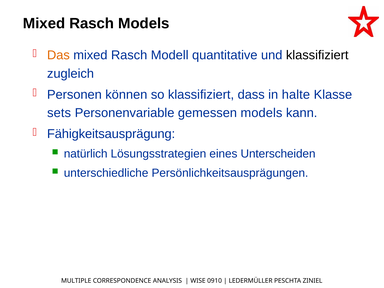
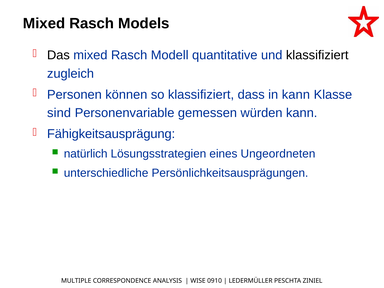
Das colour: orange -> black (58, 55)
in halte: halte -> kann (296, 95)
sets: sets -> sind (59, 113)
gemessen models: models -> würden (262, 113)
Unterscheiden: Unterscheiden -> Ungeordneten (278, 154)
